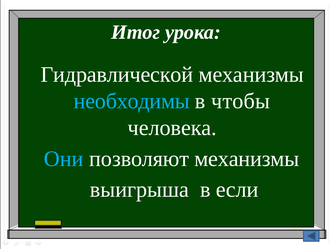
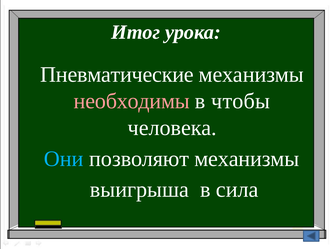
Гидравлической: Гидравлической -> Пневматические (117, 75)
необходимы colour: light blue -> pink (132, 101)
если: если -> сила (237, 190)
